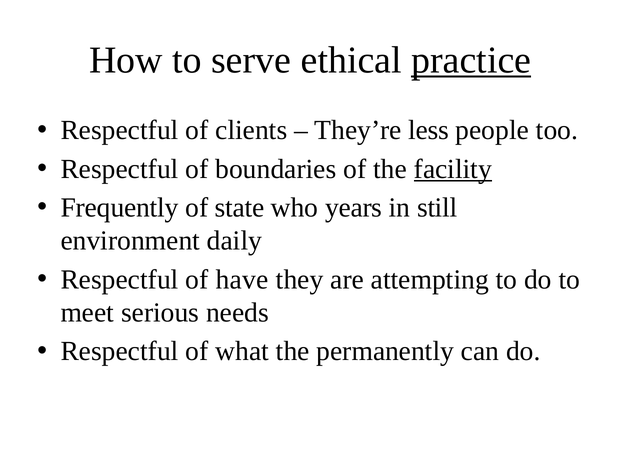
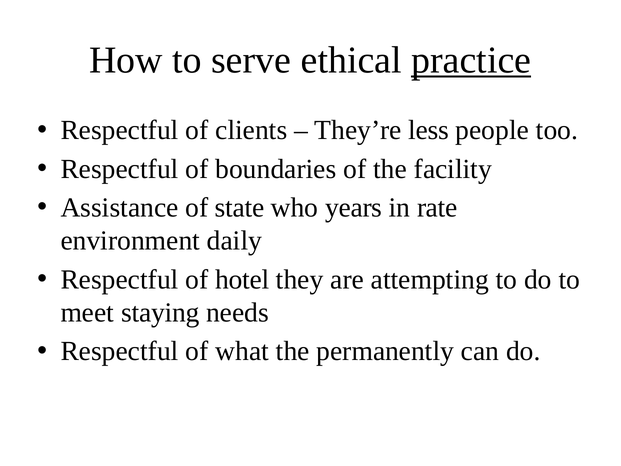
facility underline: present -> none (453, 169)
Frequently: Frequently -> Assistance (120, 208)
still: still -> rate (437, 208)
have: have -> hotel (242, 279)
serious: serious -> staying (160, 312)
